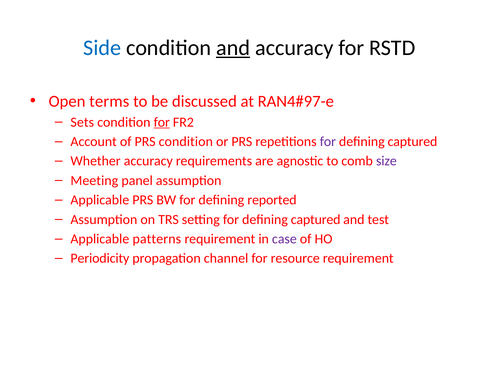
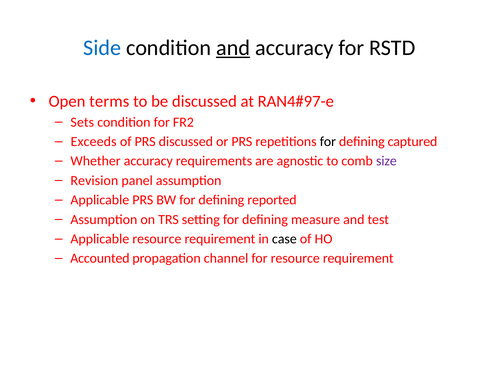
for underline: present -> none (162, 122)
Account: Account -> Exceeds (94, 141)
PRS condition: condition -> discussed (186, 141)
for colour: purple -> black (328, 141)
Meeting: Meeting -> Revision (94, 180)
setting for defining captured: captured -> measure (316, 219)
Applicable patterns: patterns -> resource (157, 238)
case colour: purple -> black (284, 238)
Periodicity: Periodicity -> Accounted (100, 258)
